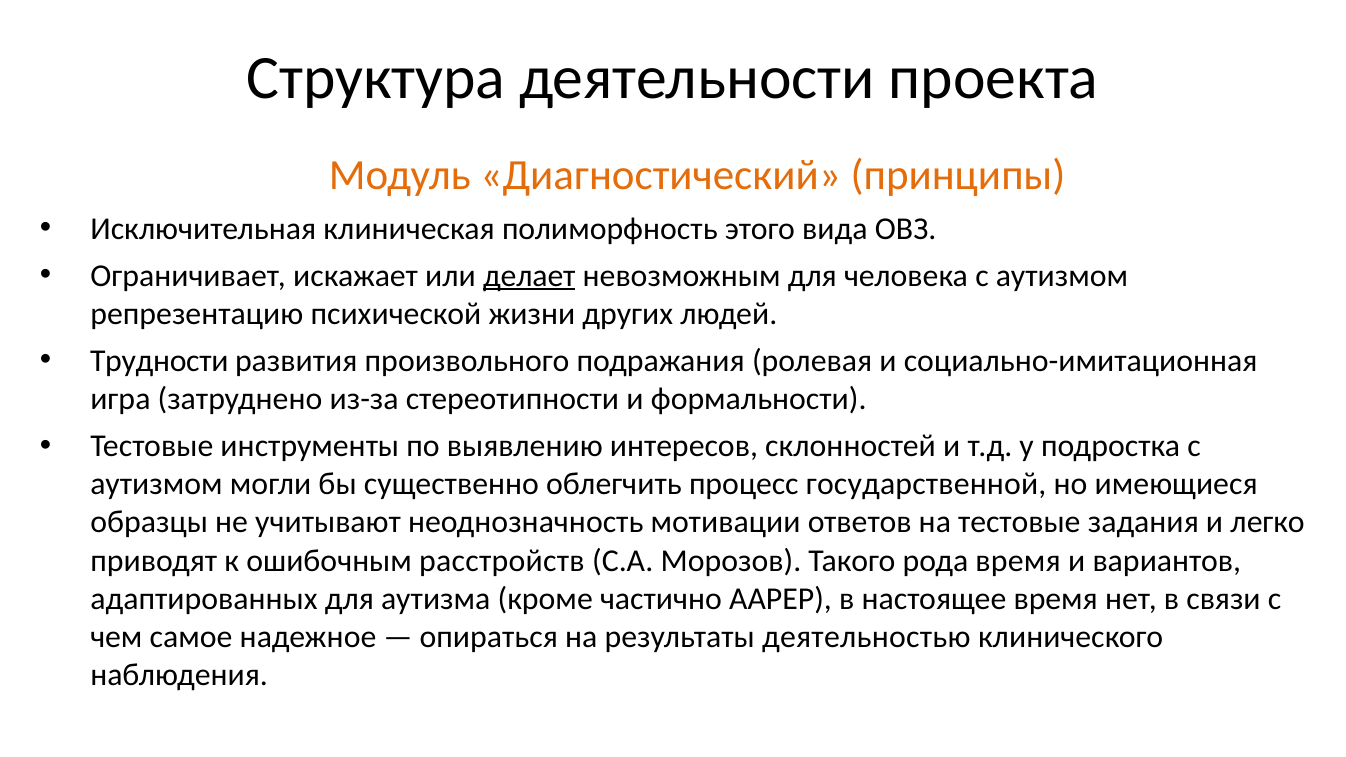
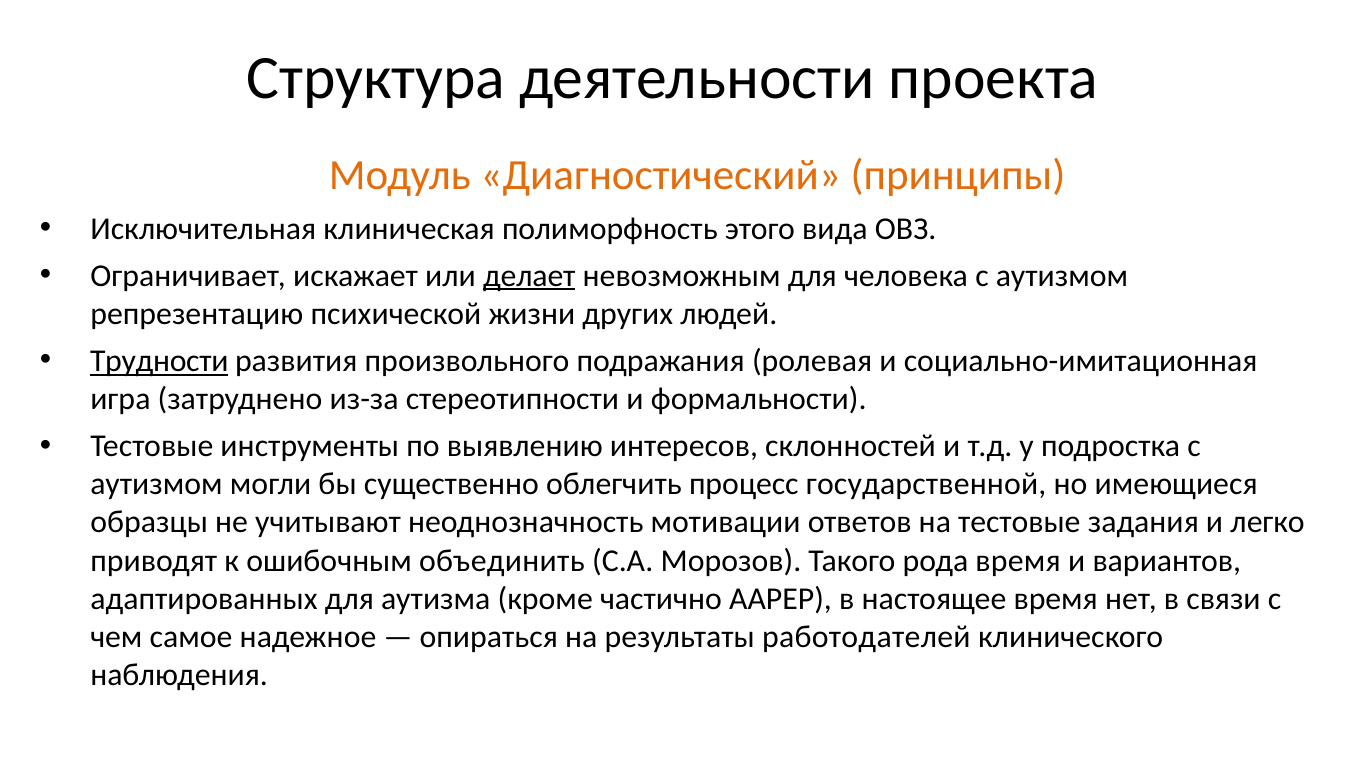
Трудности underline: none -> present (159, 361)
расстройств: расстройств -> объединить (502, 561)
деятельностью: деятельностью -> работодателей (866, 637)
